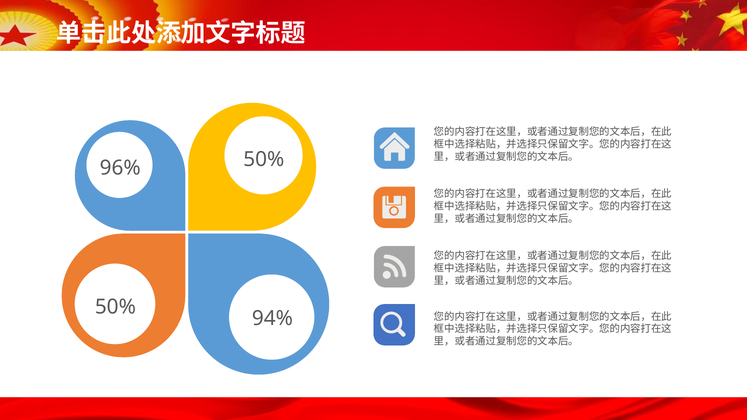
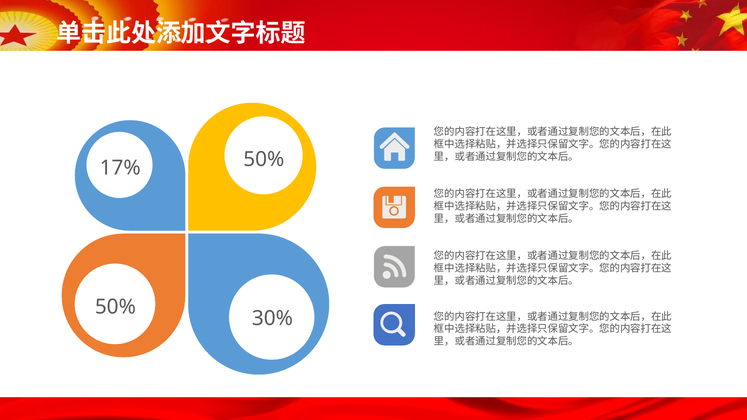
96%: 96% -> 17% (120, 168)
94%: 94% -> 30% (272, 318)
